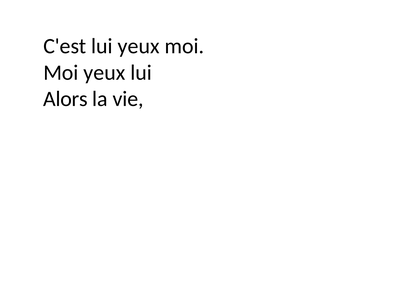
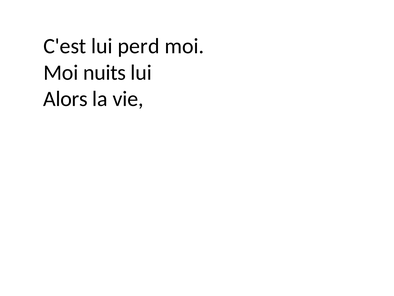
lui yeux: yeux -> perd (139, 46)
Moi yeux: yeux -> nuits (105, 72)
